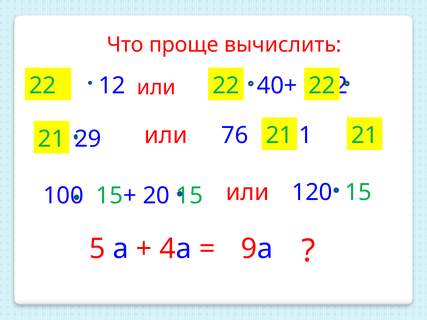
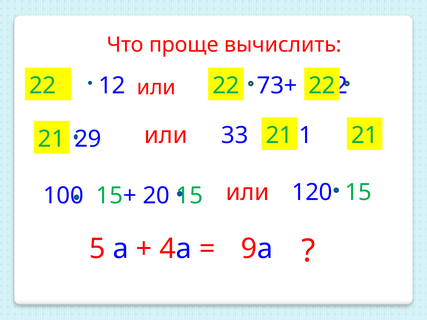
40+: 40+ -> 73+ (277, 86)
76: 76 -> 33 (235, 135)
